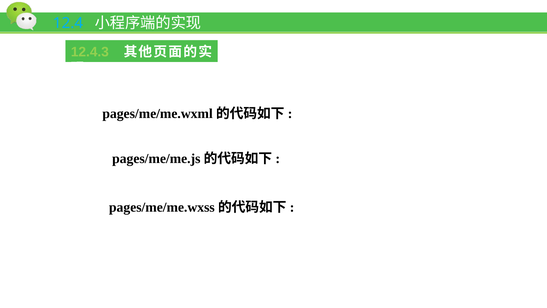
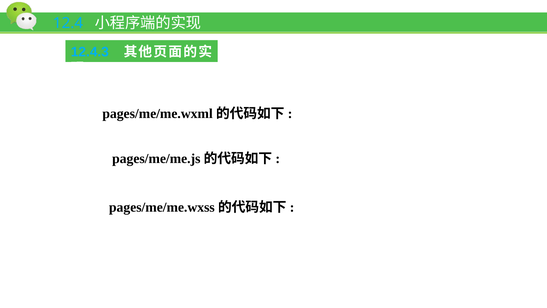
12.4.3 colour: light green -> light blue (90, 52)
